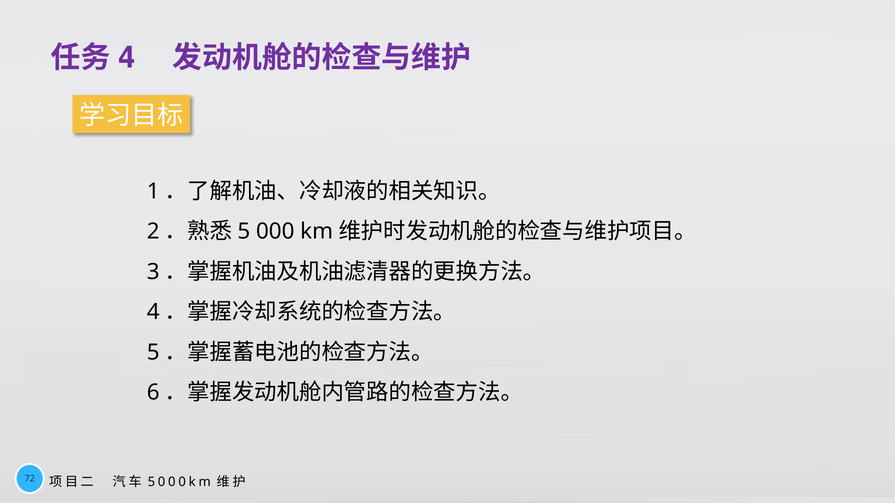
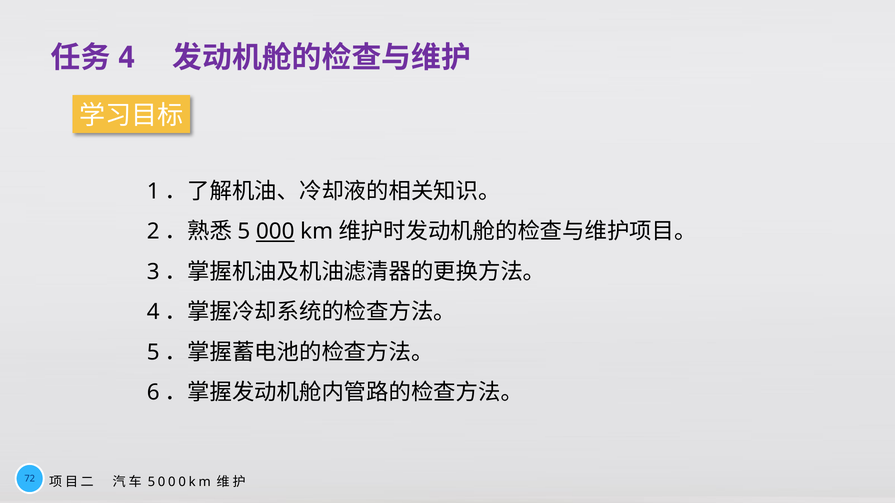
000 underline: none -> present (275, 232)
